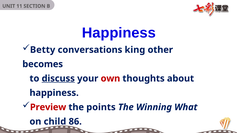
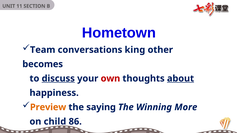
Happiness: Happiness -> Hometown (119, 33)
Betty: Betty -> Team (43, 50)
about underline: none -> present (181, 79)
Preview colour: red -> orange (48, 107)
points: points -> saying (101, 107)
What: What -> More (186, 107)
